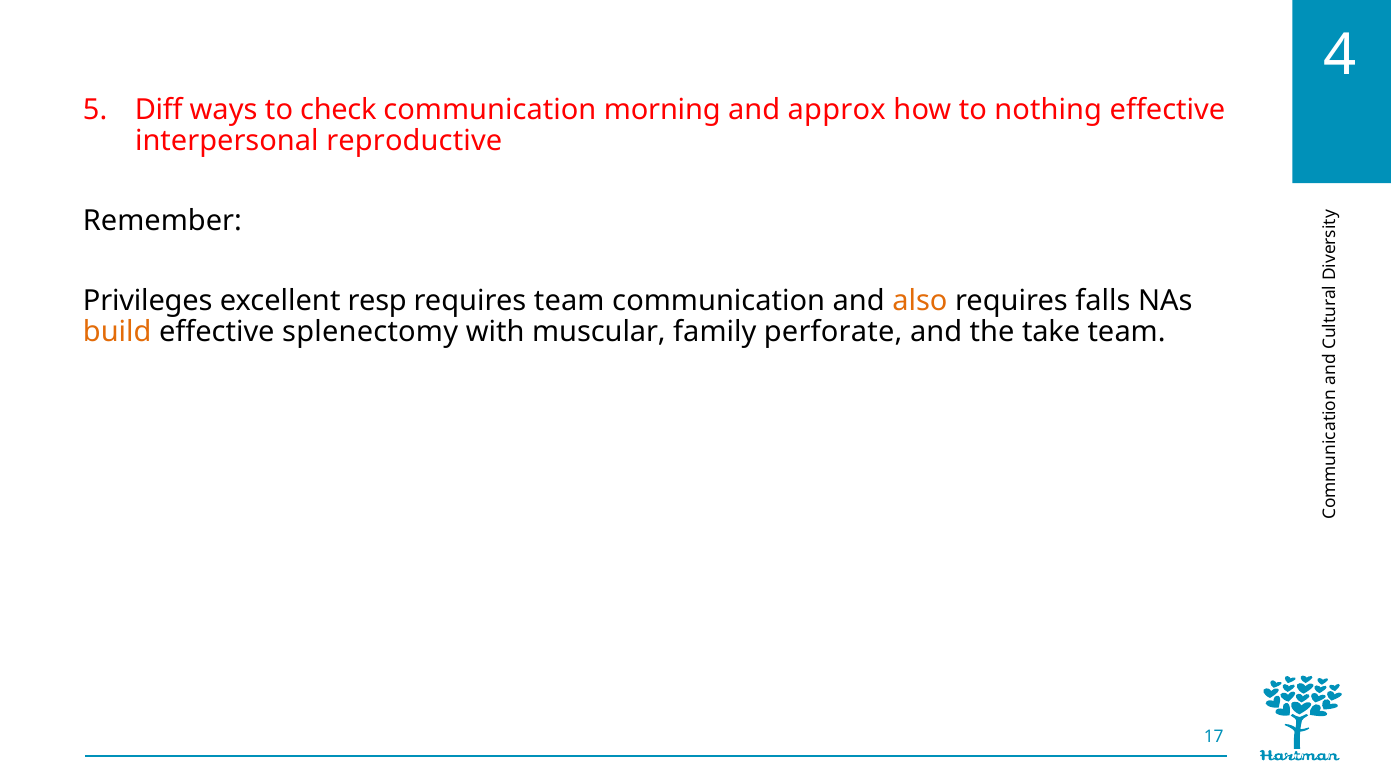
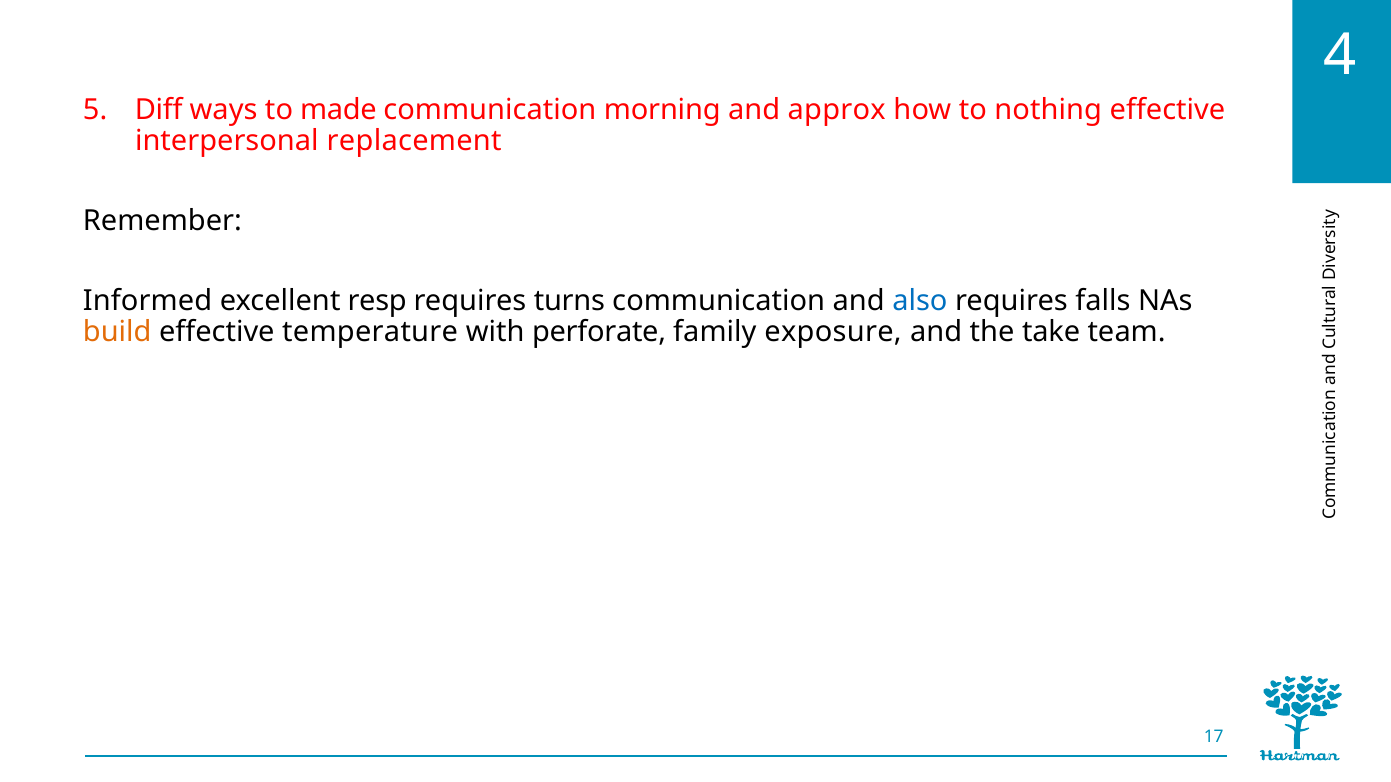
check: check -> made (338, 110)
reproductive: reproductive -> replacement (414, 141)
Privileges: Privileges -> Informed (148, 301)
requires team: team -> turns (569, 301)
also colour: orange -> blue (920, 301)
splenectomy: splenectomy -> temperature (370, 332)
muscular: muscular -> perforate (599, 332)
perforate: perforate -> exposure (833, 332)
